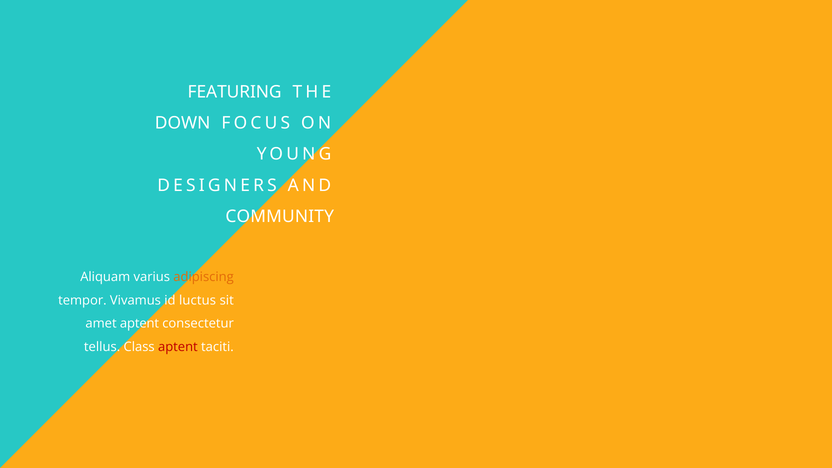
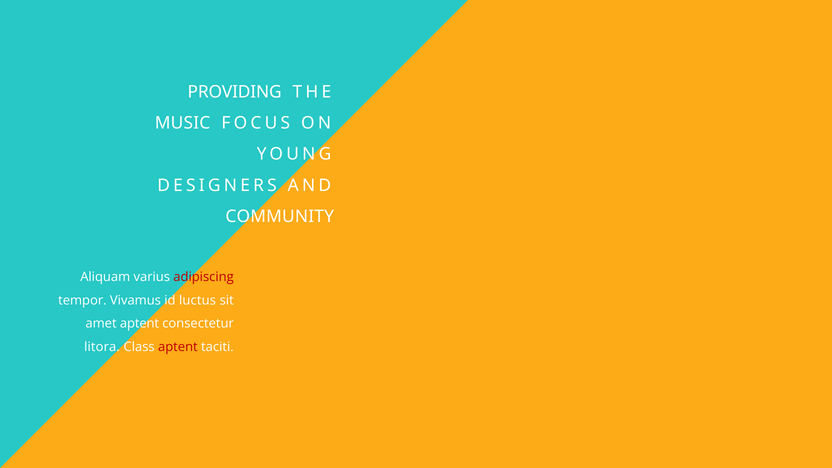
FEATURING: FEATURING -> PROVIDING (235, 92)
DOWN: DOWN -> MUSIC (183, 123)
adipiscing colour: orange -> red (204, 277)
tellus: tellus -> litora (102, 347)
